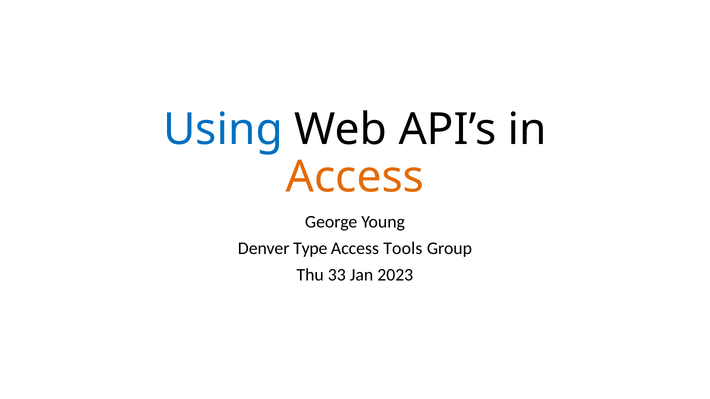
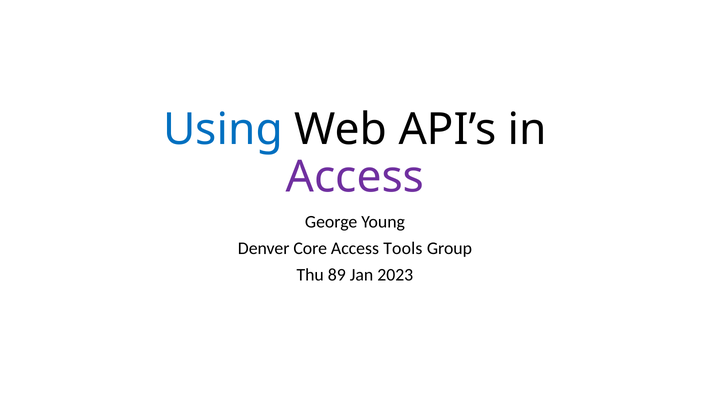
Access colour: orange -> purple (355, 177)
Type: Type -> Core (310, 248)
33: 33 -> 89 (337, 275)
